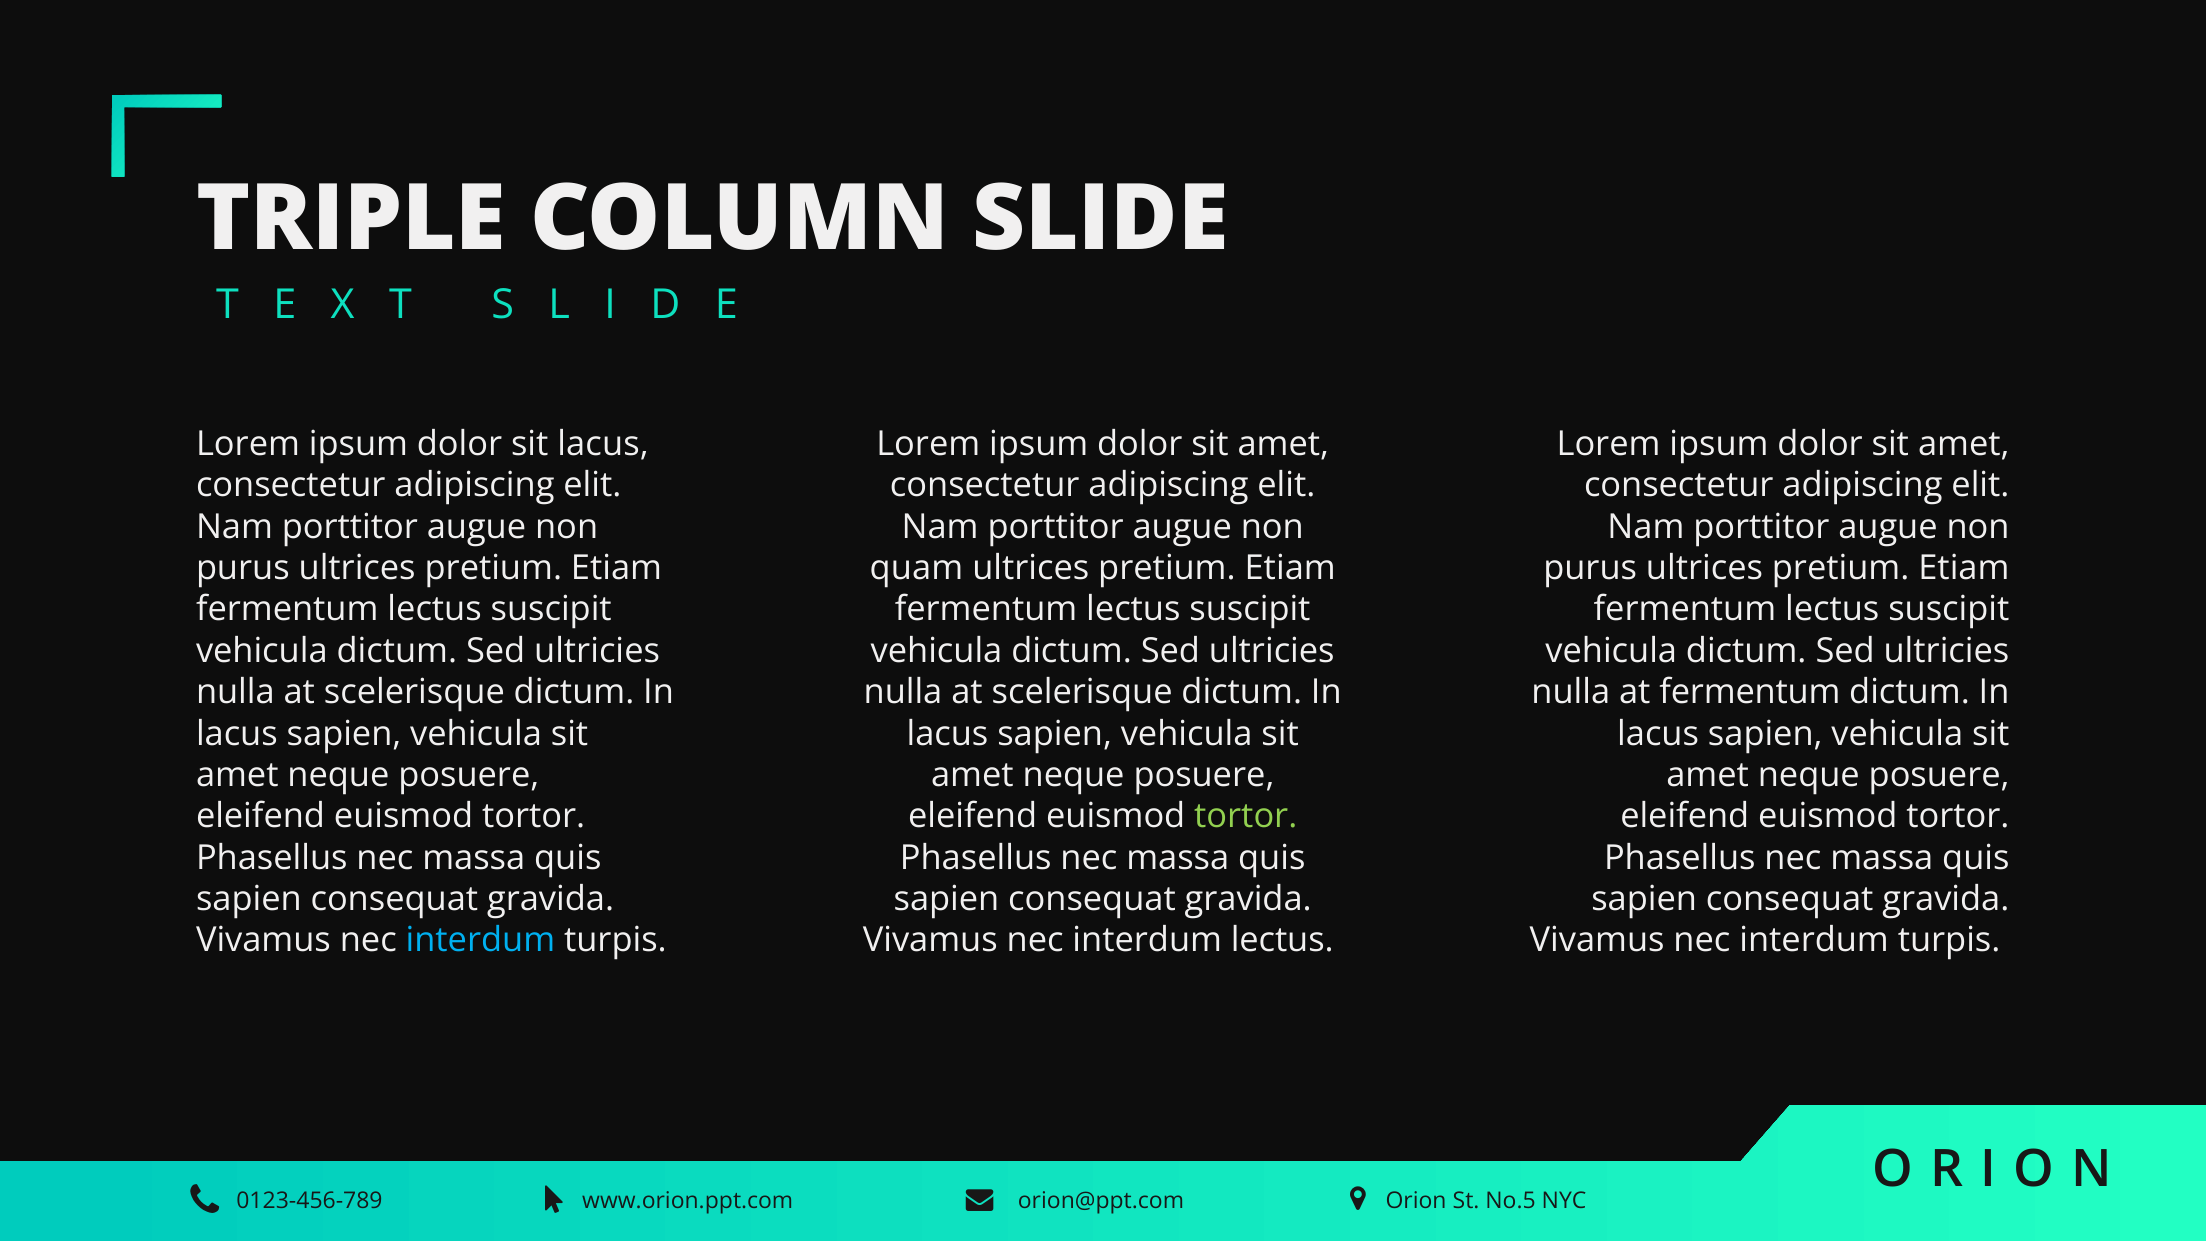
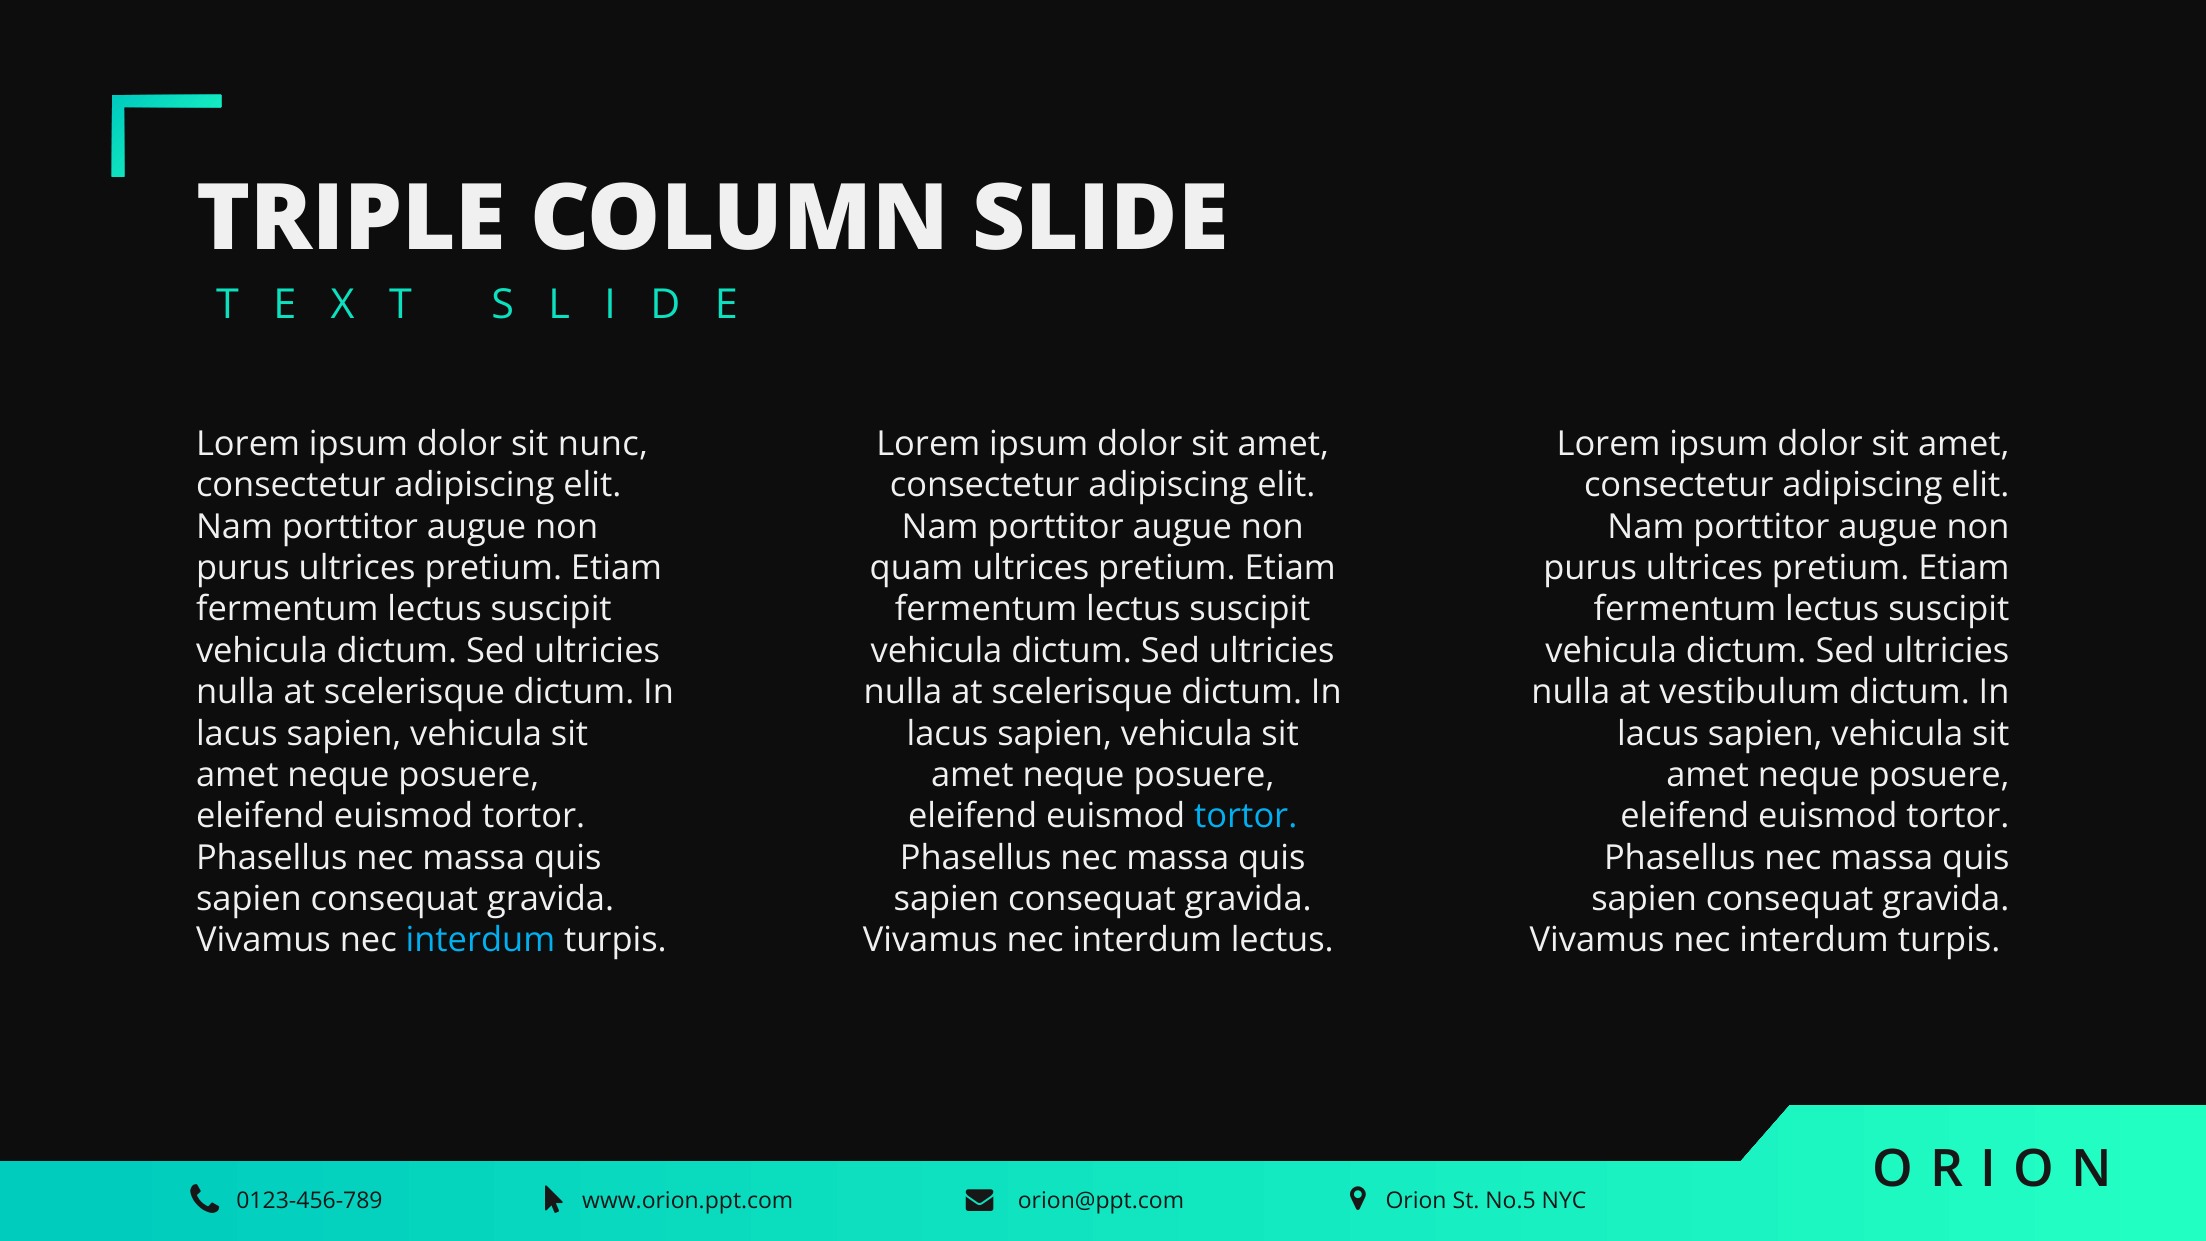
sit lacus: lacus -> nunc (603, 444)
at fermentum: fermentum -> vestibulum (1750, 692)
tortor colour: light green -> light blue (1246, 816)
